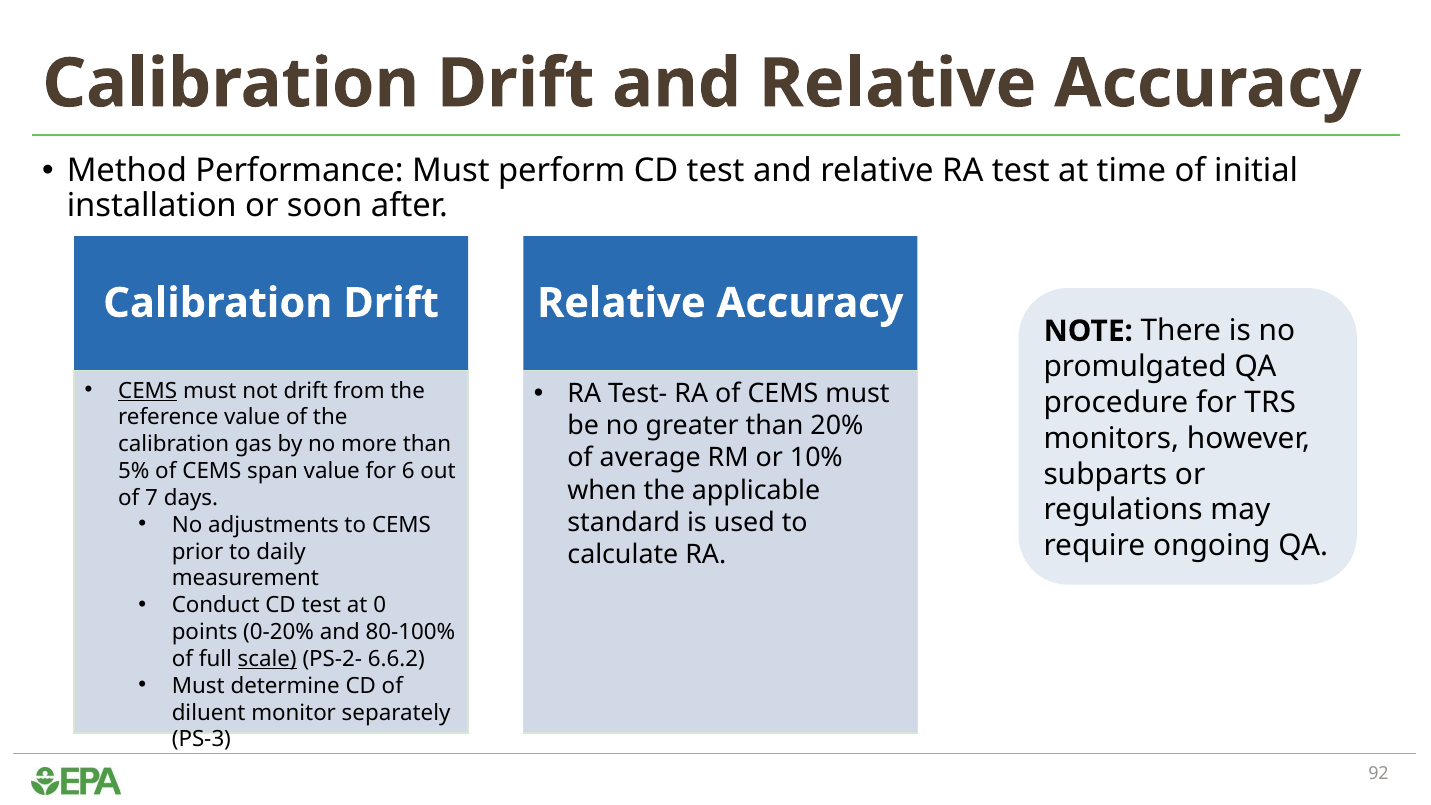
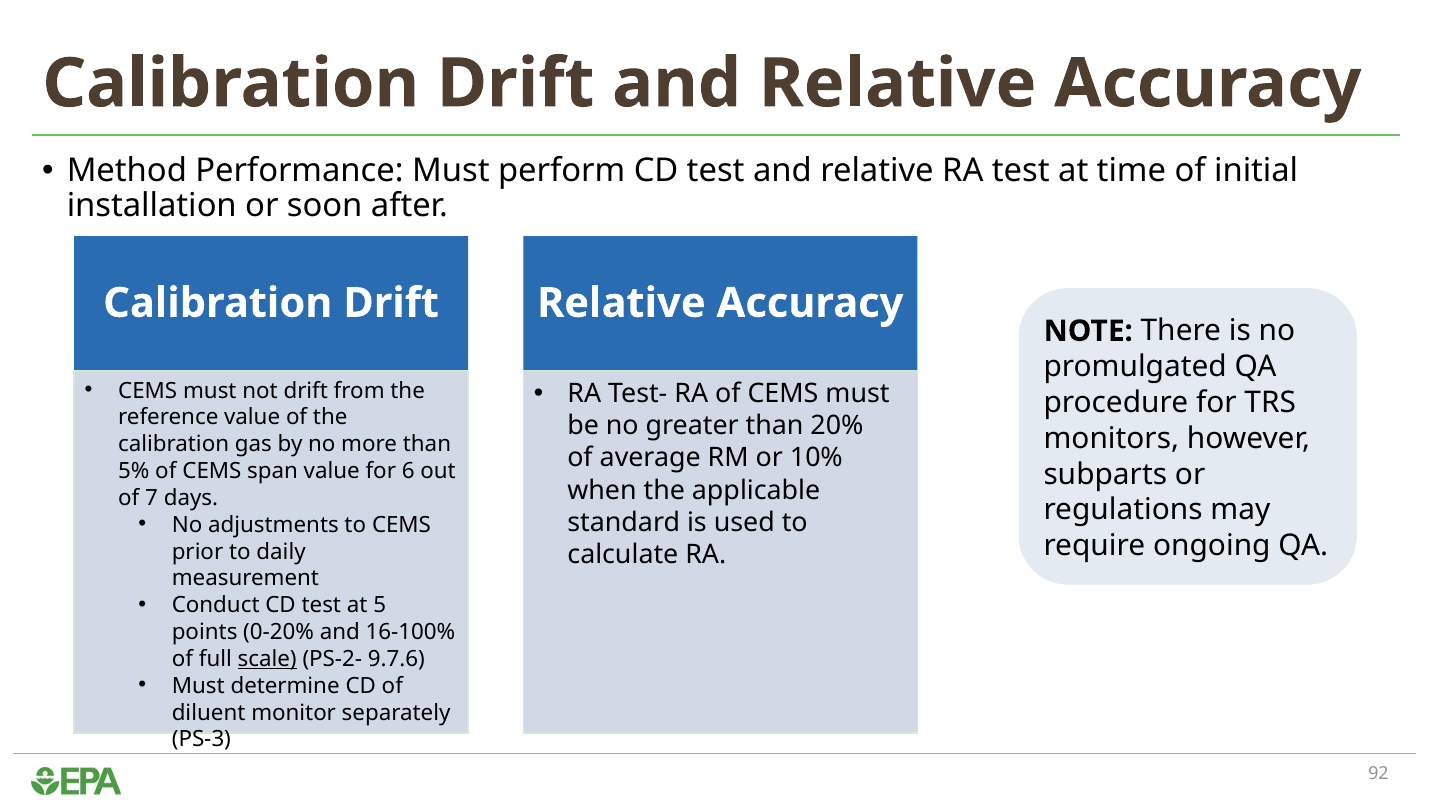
CEMS underline: present -> none (148, 391)
0: 0 -> 5 (380, 605)
80-100%: 80-100% -> 16-100% (410, 632)
6.6.2: 6.6.2 -> 9.7.6 (396, 659)
